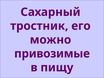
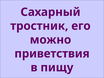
привозимые: привозимые -> приветствия (52, 54)
